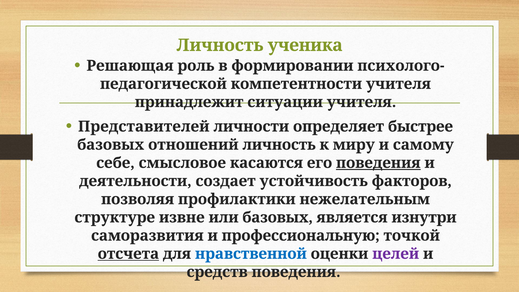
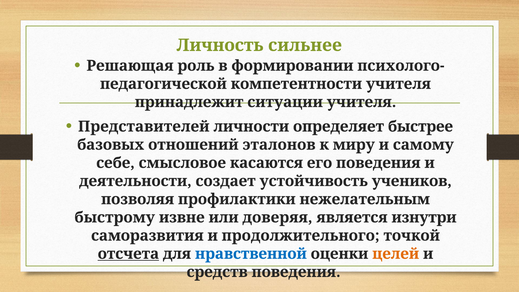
ученика: ученика -> сильнее (305, 45)
отношений личность: личность -> эталонов (279, 145)
поведения underline: present -> none (378, 163)
факторов: факторов -> учеников (412, 181)
структуре: структуре -> быстрому (115, 217)
или базовых: базовых -> доверяя (277, 217)
профессиональную: профессиональную -> продолжительного (301, 236)
целей colour: purple -> orange (396, 254)
